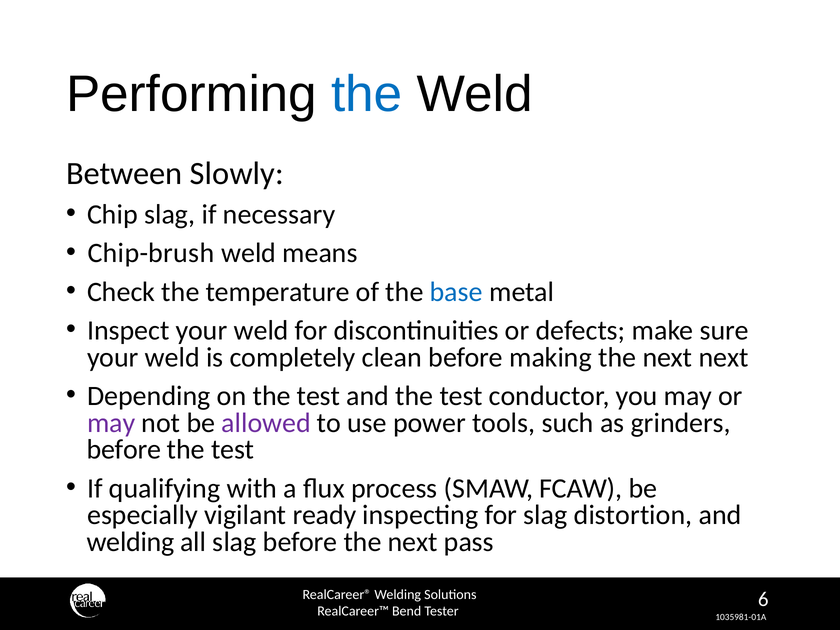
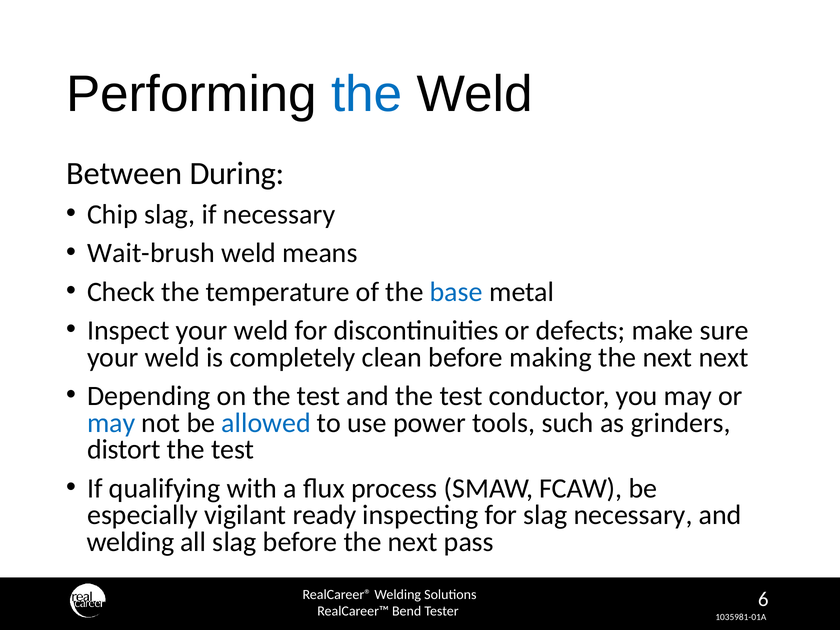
Slowly: Slowly -> During (237, 174)
Chip-brush: Chip-brush -> Wait-brush (151, 253)
may colour: purple -> blue (111, 423)
allowed colour: purple -> blue (266, 423)
before: before -> distort (124, 450)
slag distortion: distortion -> necessary (633, 515)
